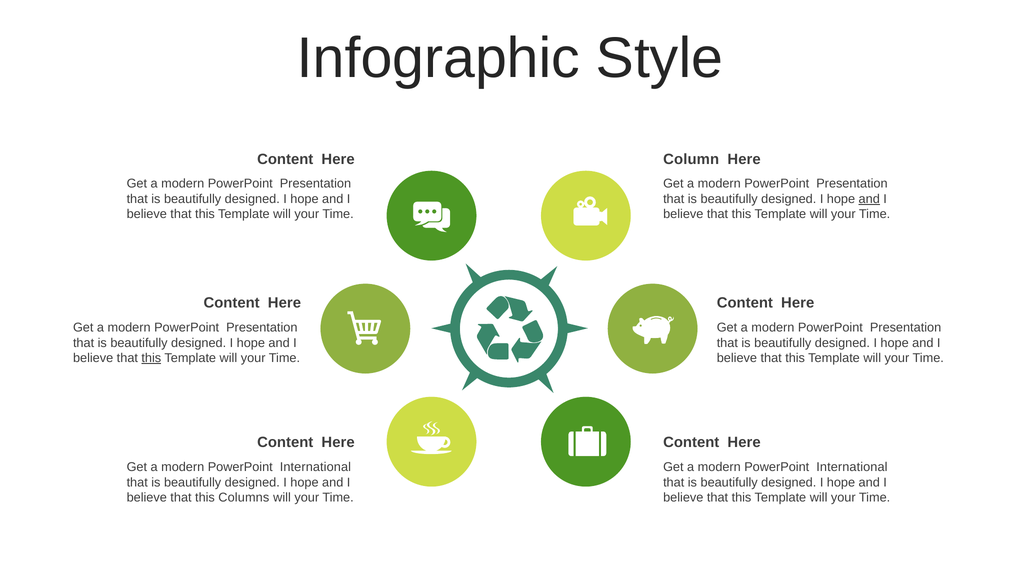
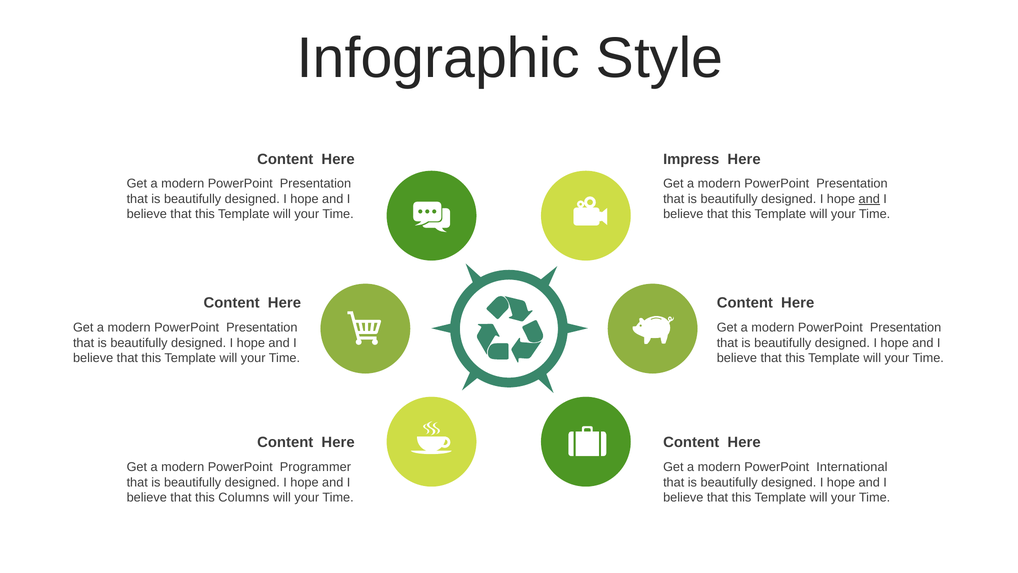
Column: Column -> Impress (691, 159)
this underline: present -> none (151, 358)
International: International -> Programmer (315, 467)
